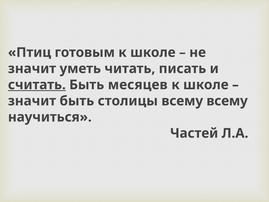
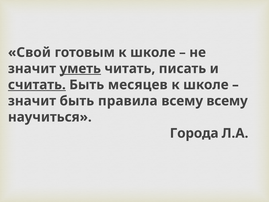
Птиц: Птиц -> Свой (29, 52)
уметь underline: none -> present (80, 69)
столицы: столицы -> правила (128, 101)
Частей: Частей -> Города (194, 133)
